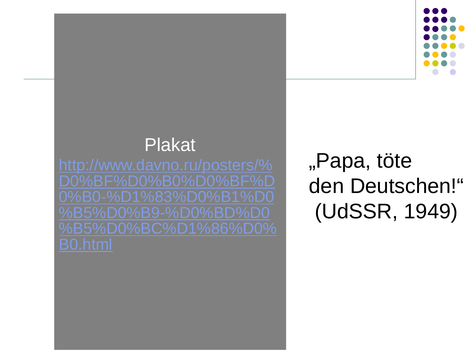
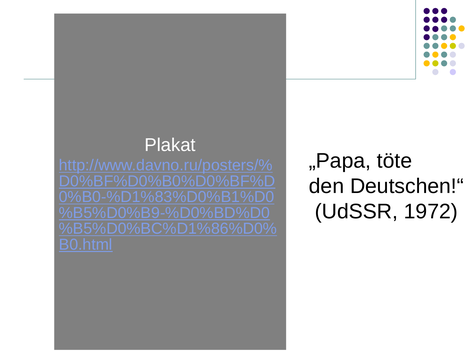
1949: 1949 -> 1972 (431, 212)
